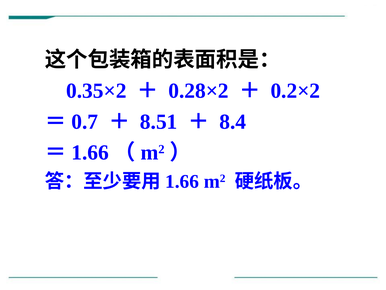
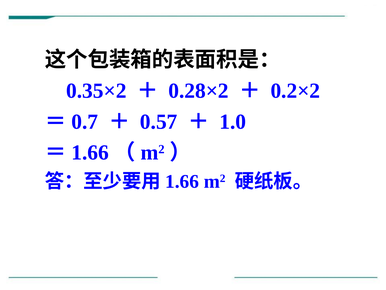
8.51: 8.51 -> 0.57 (159, 122)
8.4: 8.4 -> 1.0 (233, 122)
